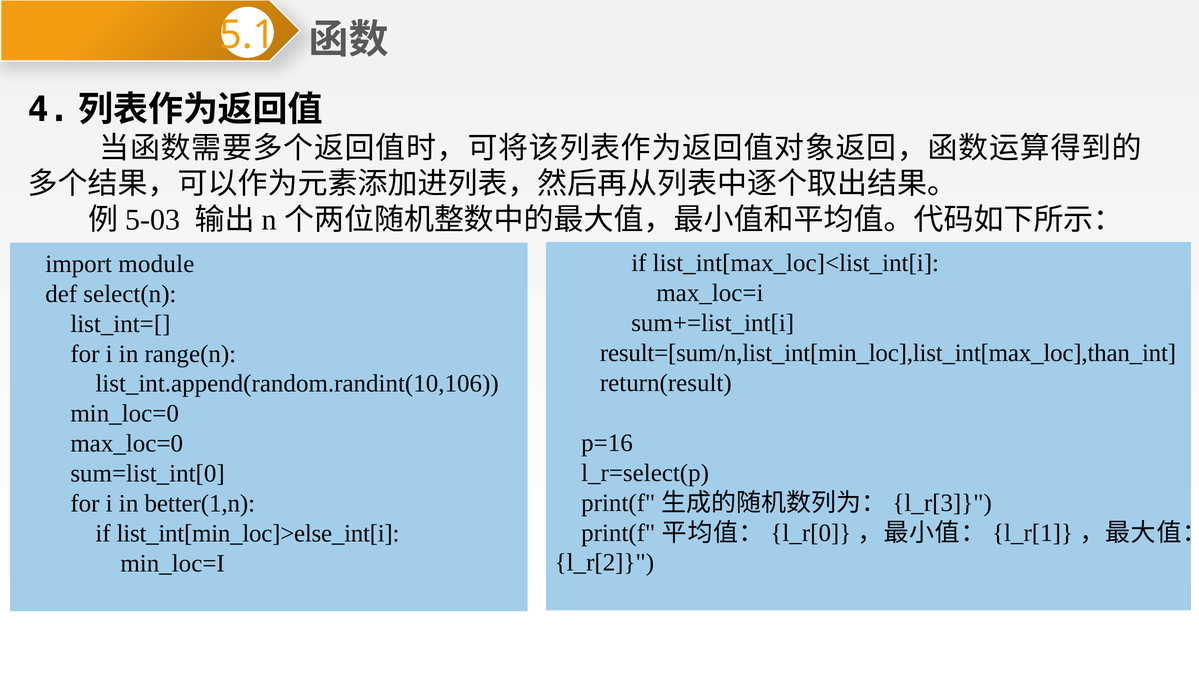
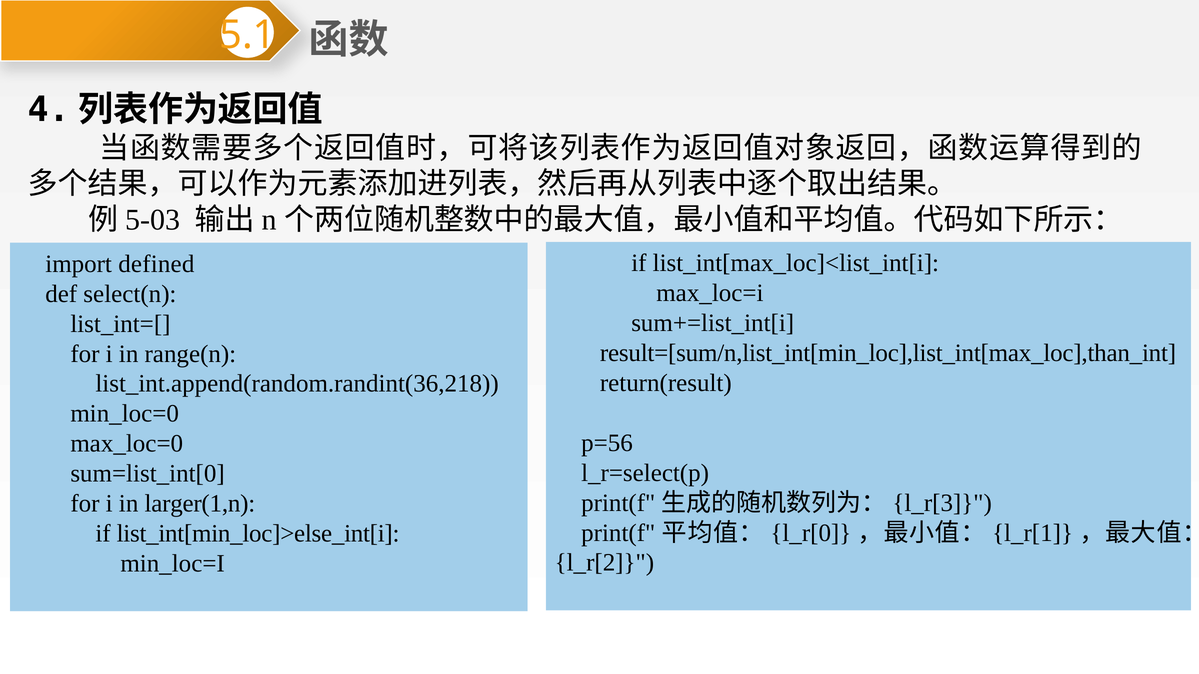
module: module -> defined (156, 264)
list_int.append(random.randint(10,106: list_int.append(random.randint(10,106 -> list_int.append(random.randint(36,218 (297, 384)
p=16: p=16 -> p=56 (607, 443)
better(1,n: better(1,n -> larger(1,n (200, 504)
